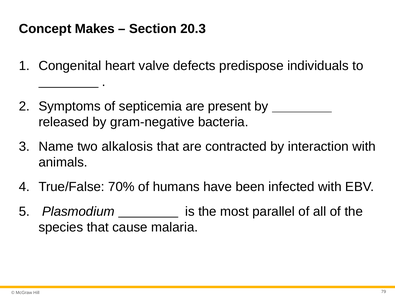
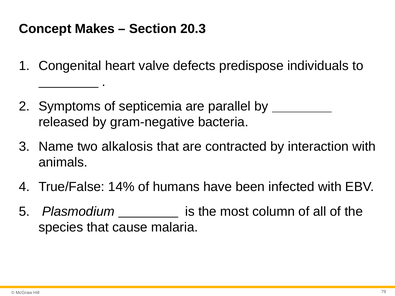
present: present -> parallel (229, 106)
70%: 70% -> 14% (121, 187)
parallel: parallel -> column (274, 212)
